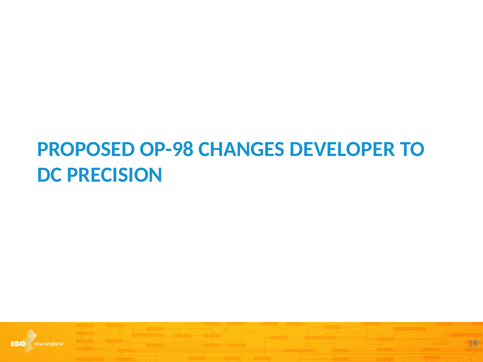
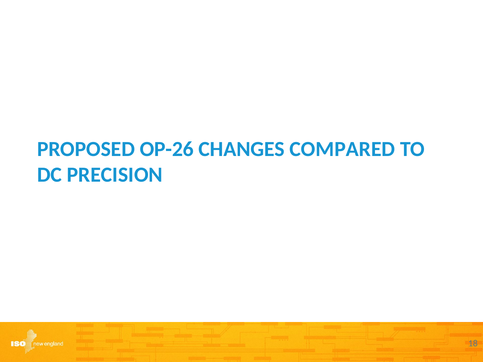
OP-98: OP-98 -> OP-26 (167, 149)
DEVELOPER: DEVELOPER -> COMPARED (342, 149)
